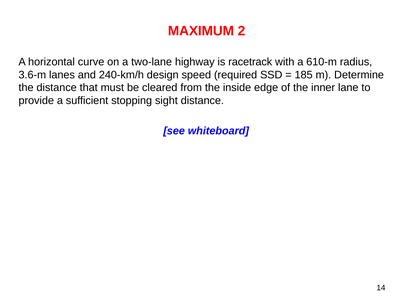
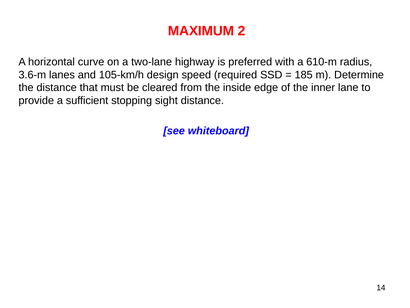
racetrack: racetrack -> preferred (250, 62)
240-km/h: 240-km/h -> 105-km/h (121, 75)
